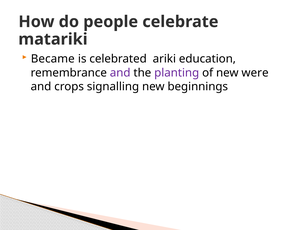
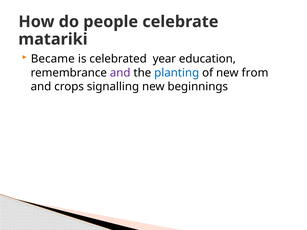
ariki: ariki -> year (164, 59)
planting colour: purple -> blue (177, 73)
were: were -> from (255, 73)
